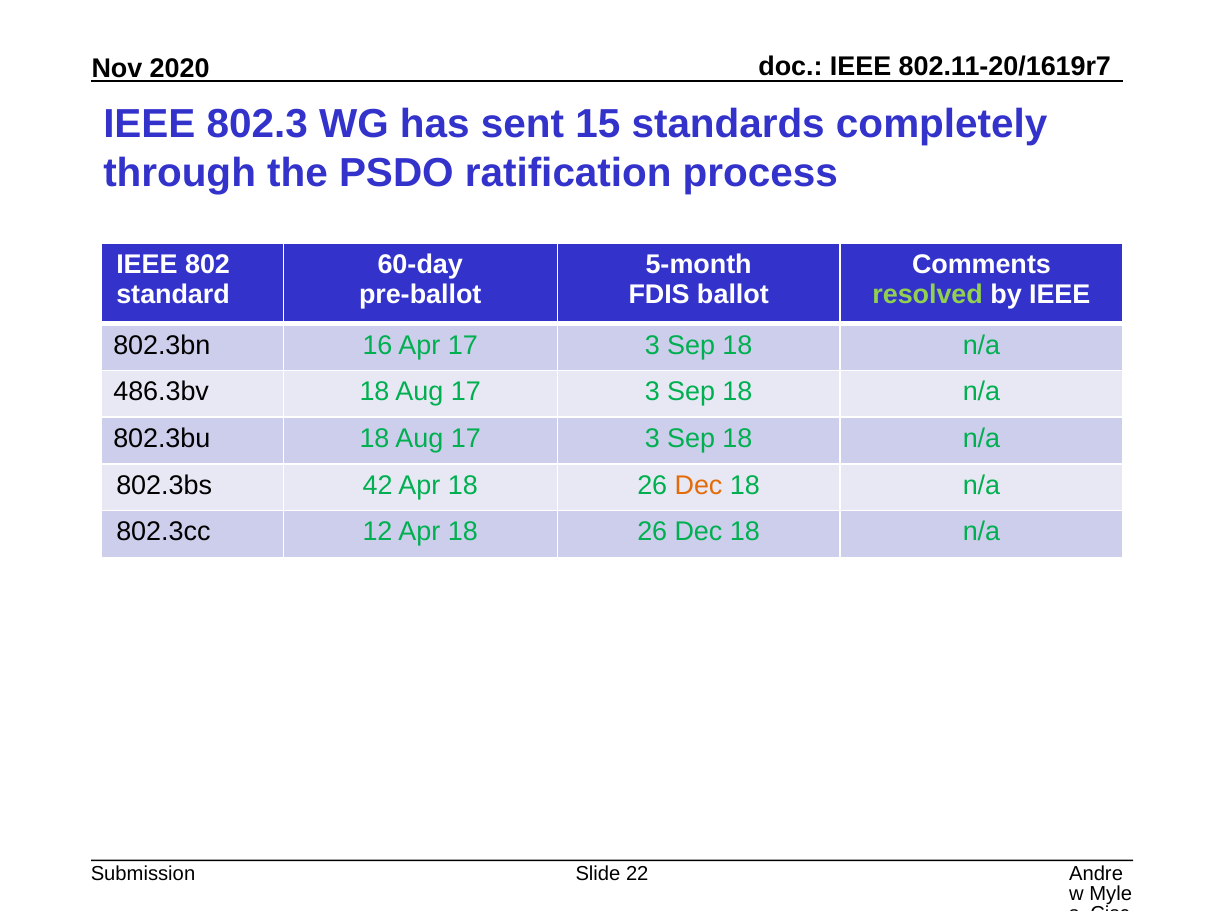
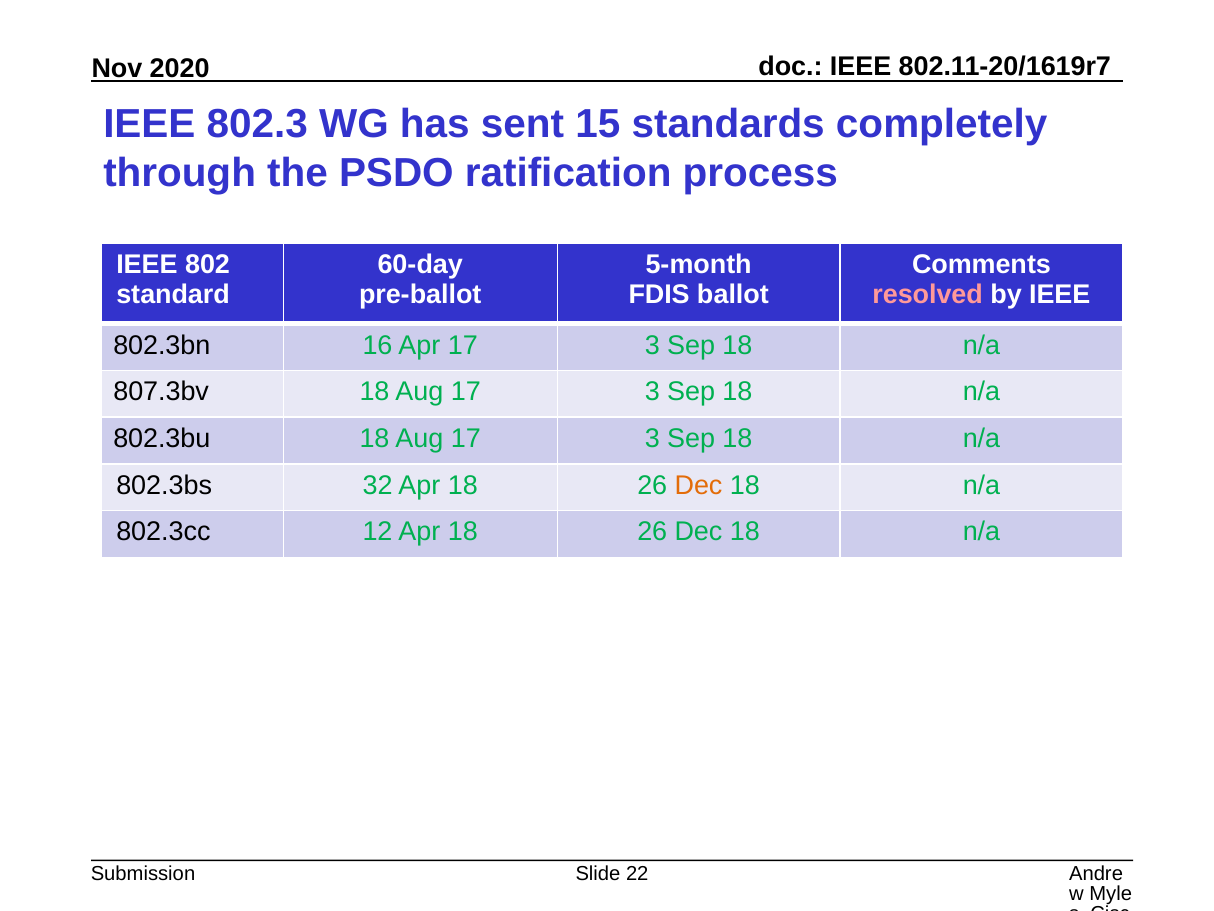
resolved colour: light green -> pink (928, 294)
486.3bv: 486.3bv -> 807.3bv (161, 392)
42: 42 -> 32 (378, 485)
